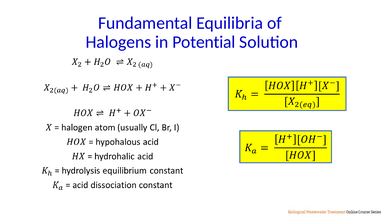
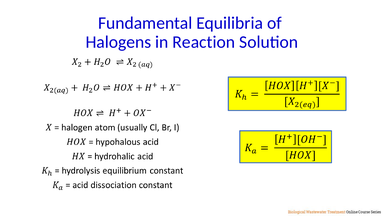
Potential: Potential -> Reaction (204, 42)
